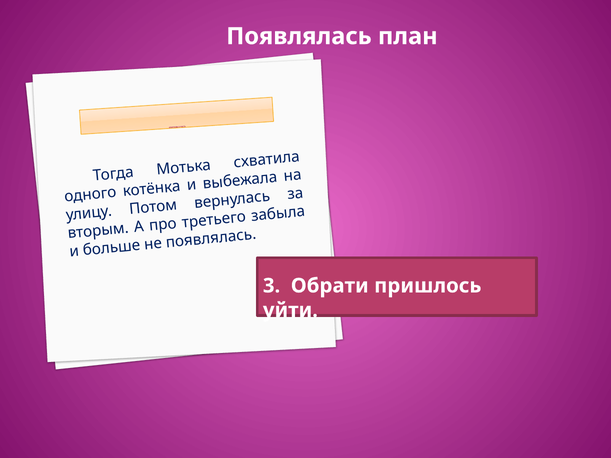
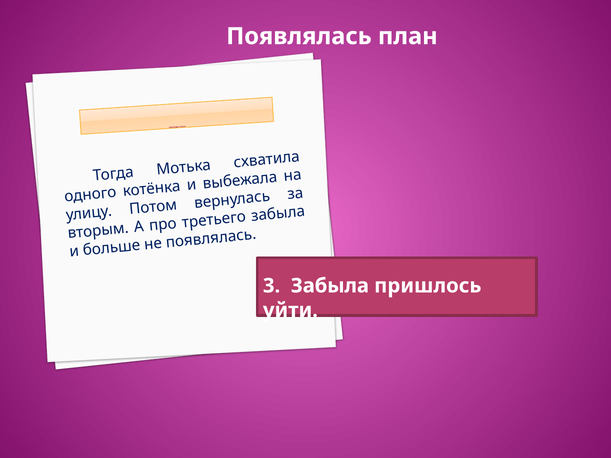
3 Обрати: Обрати -> Забыла (330, 286)
